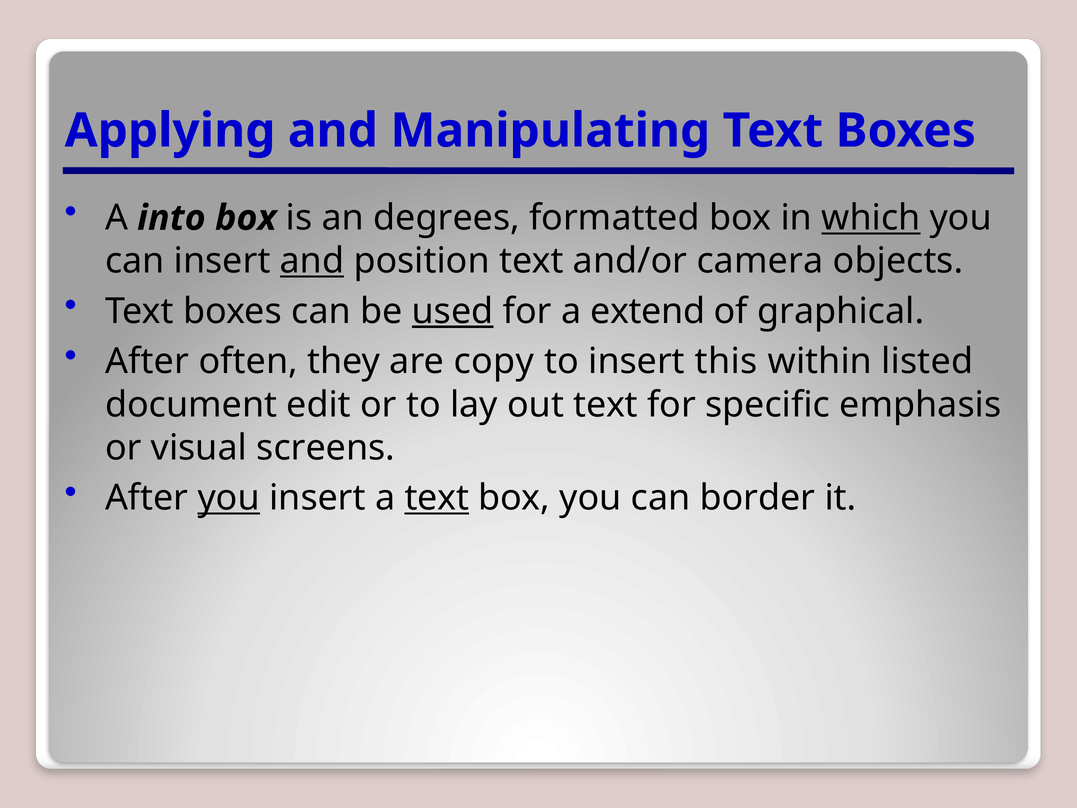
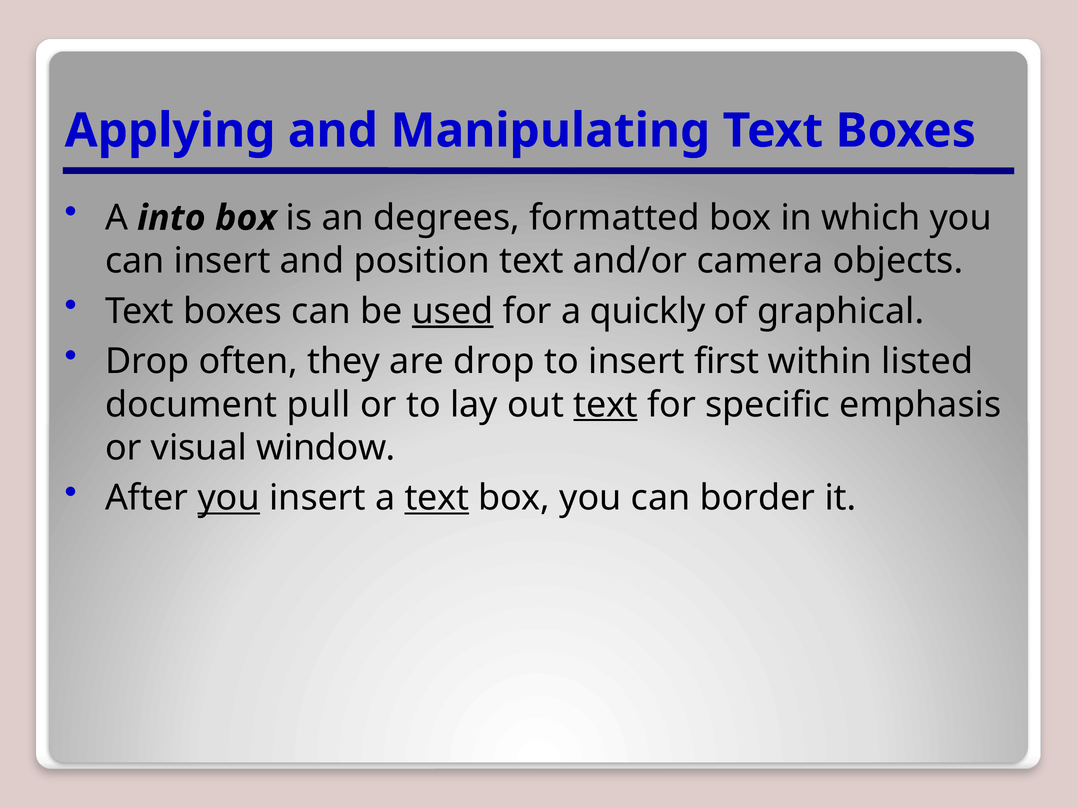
which underline: present -> none (871, 218)
and underline: present -> none (312, 261)
extend: extend -> quickly (648, 311)
After: After -> Drop (147, 361)
are copy: copy -> drop (494, 361)
this: this -> first (727, 361)
edit: edit -> pull (319, 405)
text underline: none -> present (606, 405)
screens: screens -> window (326, 448)
